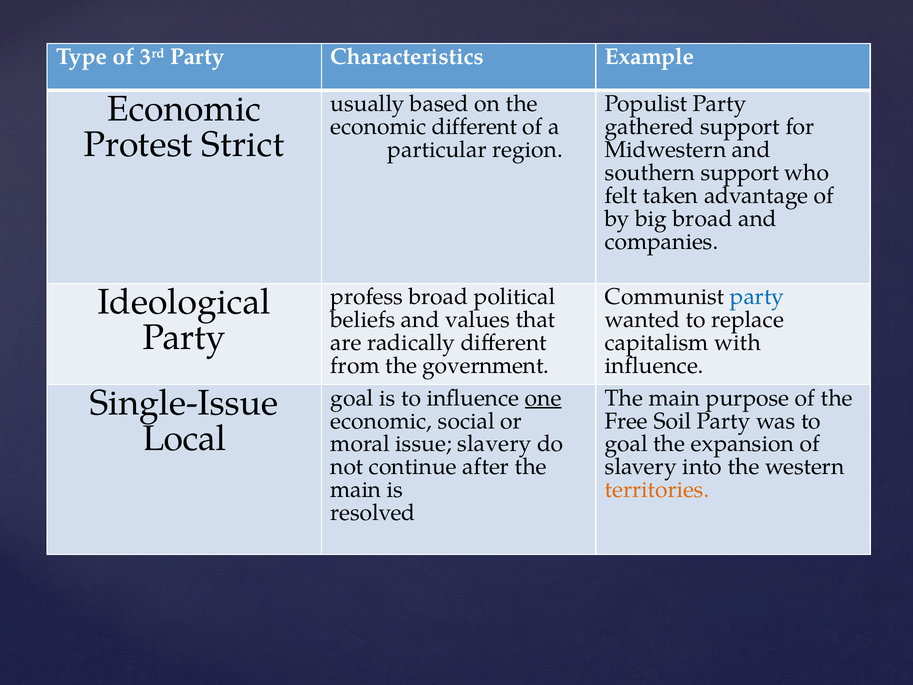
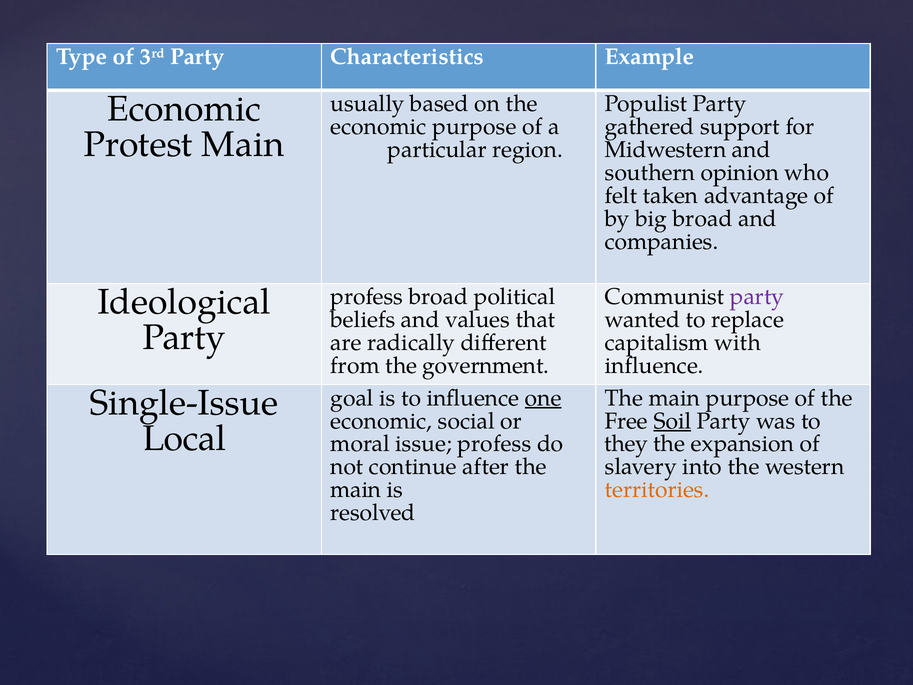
economic different: different -> purpose (474, 127)
Protest Strict: Strict -> Main (243, 144)
southern support: support -> opinion (740, 173)
party colour: blue -> purple (757, 297)
Soil underline: none -> present (672, 421)
issue slavery: slavery -> profess (494, 444)
goal: goal -> they (626, 444)
